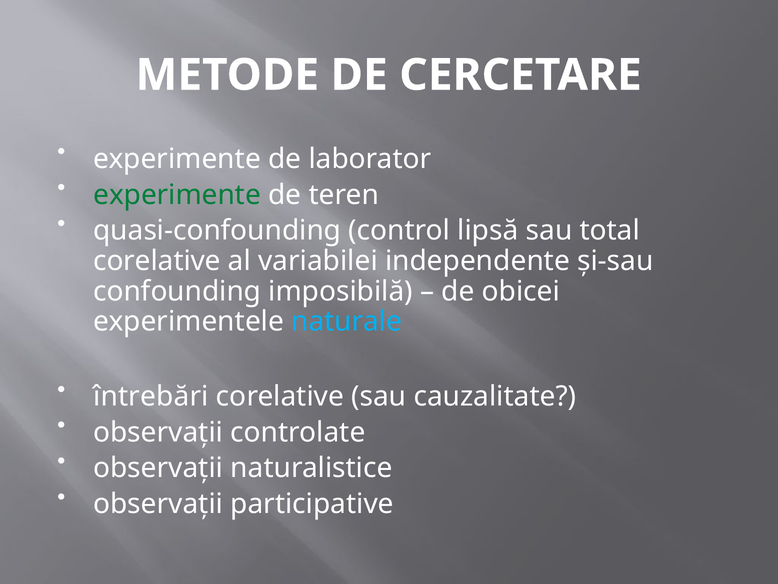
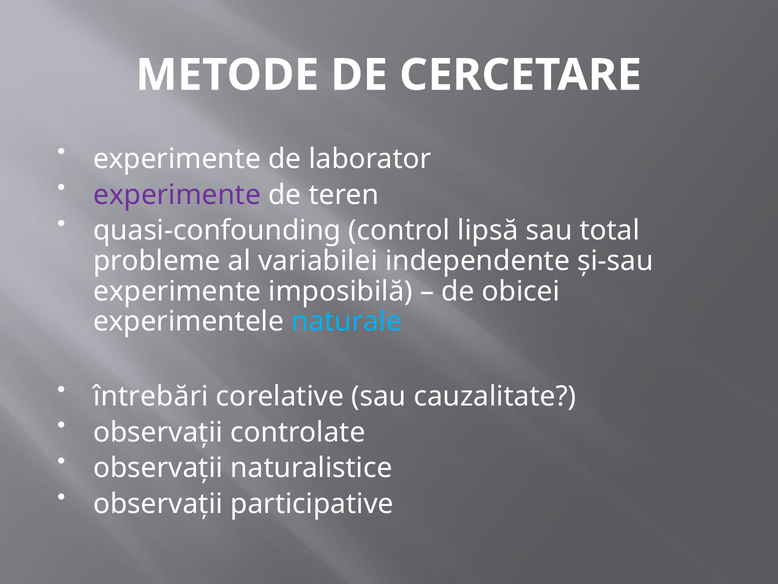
experimente colour: green -> purple (177, 195)
corelative: corelative -> probleme (157, 261)
confounding: confounding -> experimente (177, 291)
